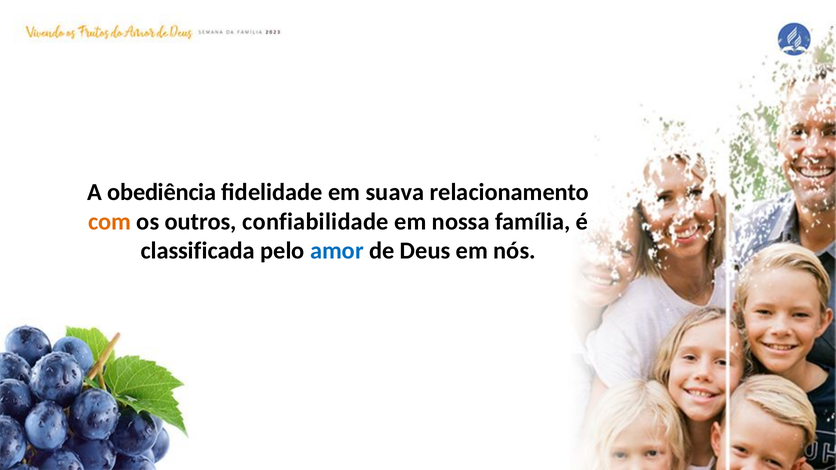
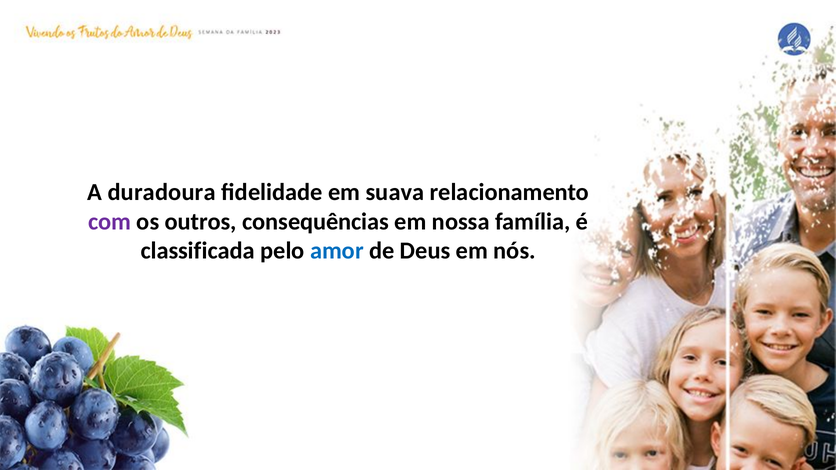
obediência: obediência -> duradoura (162, 192)
com colour: orange -> purple (110, 222)
confiabilidade: confiabilidade -> consequências (316, 222)
